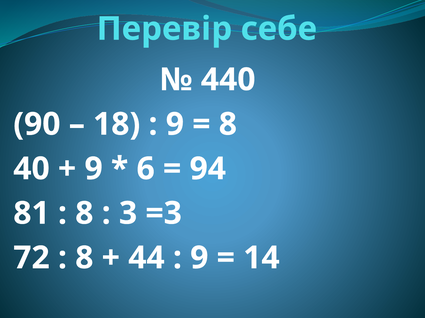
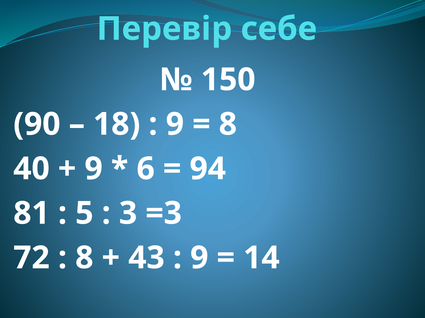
440: 440 -> 150 (228, 80)
8: 8 -> 5 (84, 214)
44: 44 -> 43 (146, 258)
